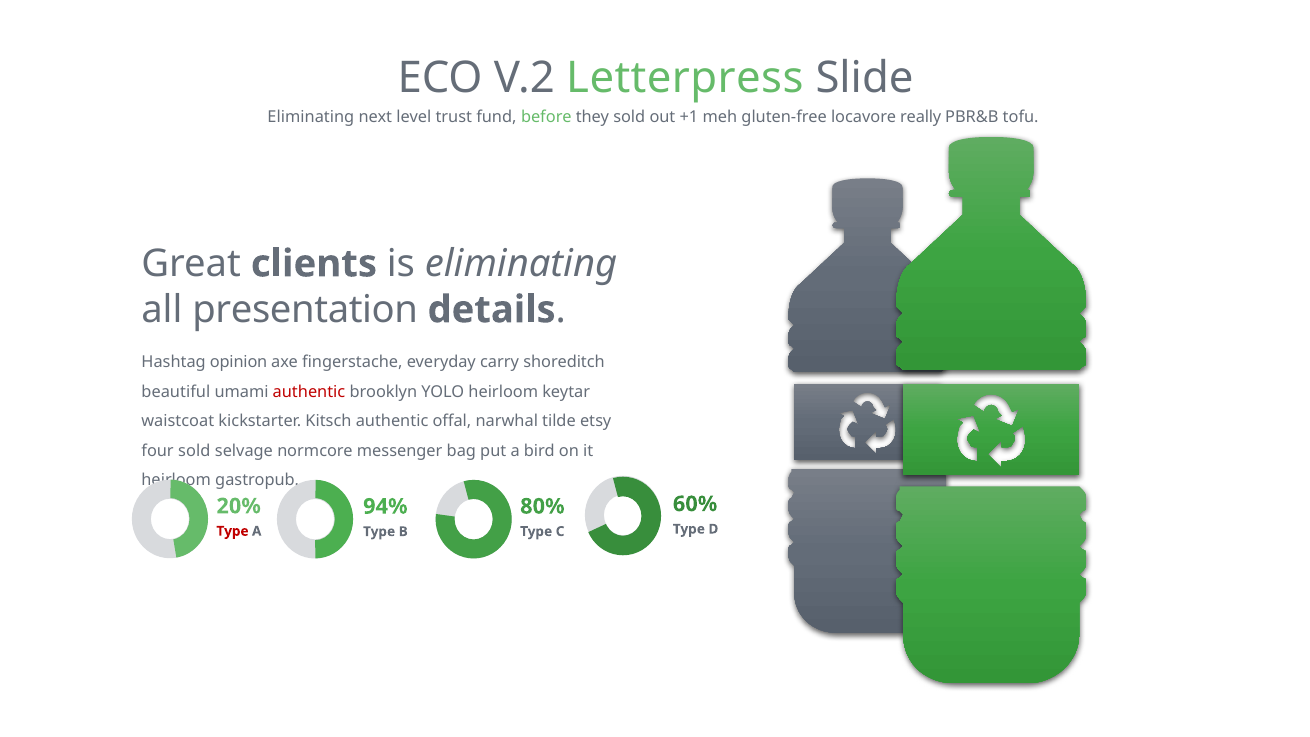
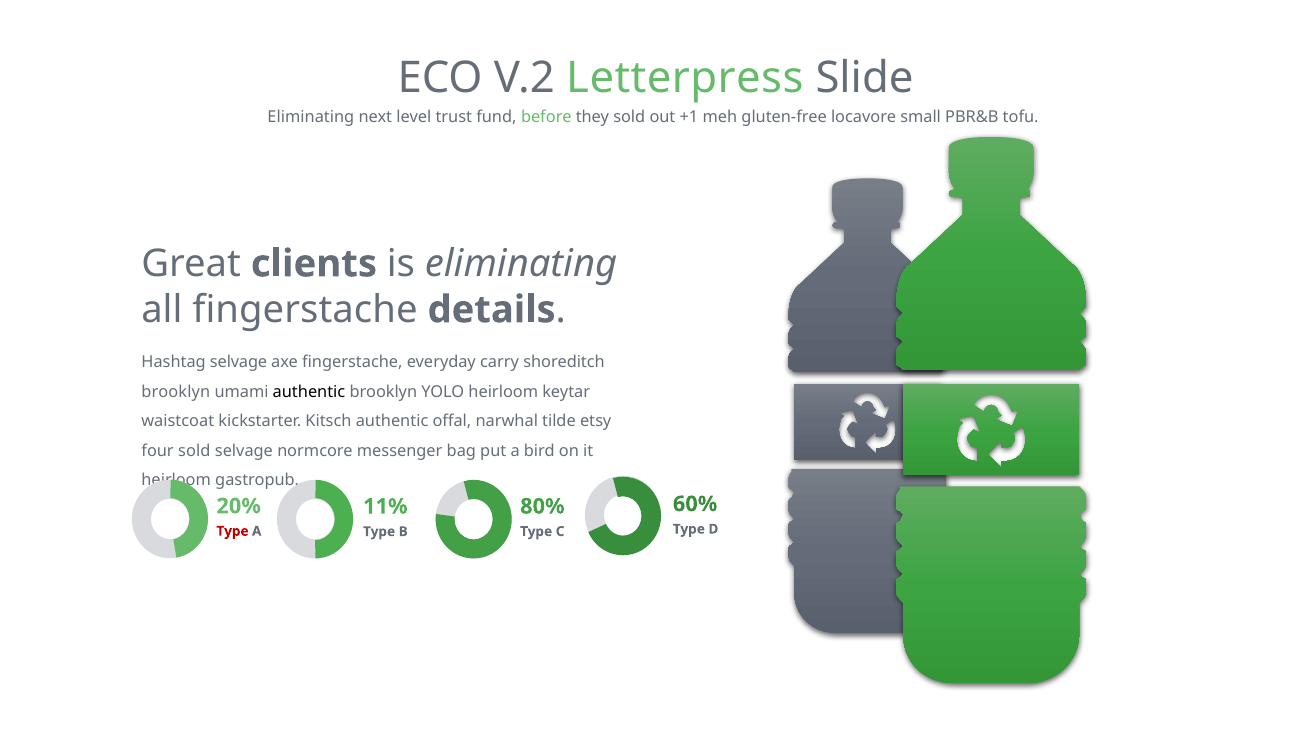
really: really -> small (921, 117)
all presentation: presentation -> fingerstache (305, 310)
Hashtag opinion: opinion -> selvage (239, 362)
beautiful: beautiful -> brooklyn (176, 392)
authentic colour: red -> black (309, 392)
94%: 94% -> 11% (385, 506)
